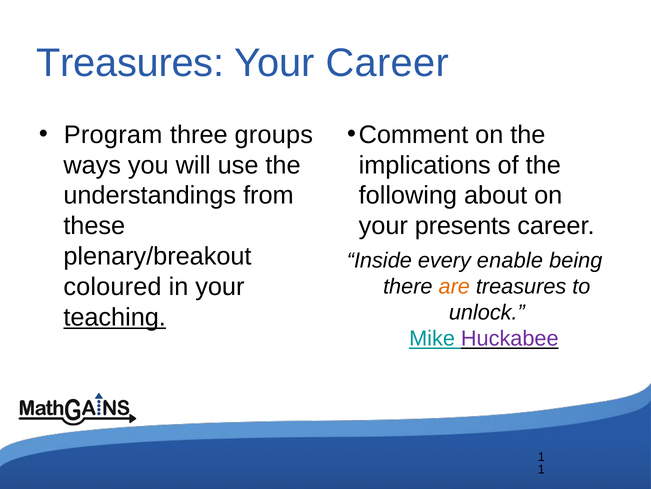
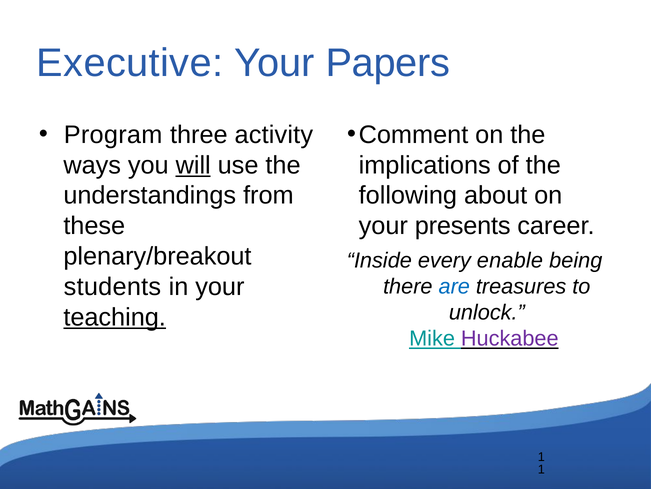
Treasures: Treasures -> Executive (130, 63)
Your Career: Career -> Papers (388, 63)
groups: groups -> activity (274, 135)
will underline: none -> present (193, 165)
coloured: coloured -> students (112, 286)
are colour: orange -> blue (454, 286)
